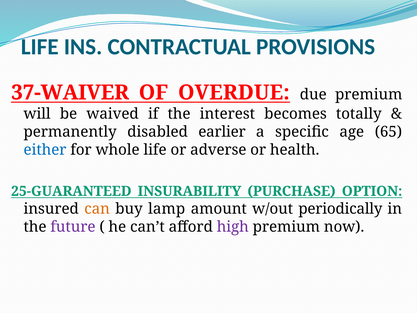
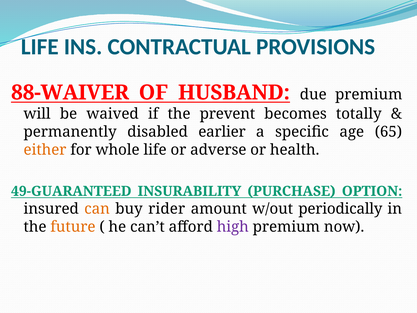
37-WAIVER: 37-WAIVER -> 88-WAIVER (70, 92)
OVERDUE: OVERDUE -> HUSBAND (234, 92)
interest: interest -> prevent (227, 114)
either colour: blue -> orange (45, 150)
25-GUARANTEED: 25-GUARANTEED -> 49-GUARANTEED (71, 191)
lamp: lamp -> rider (167, 209)
future colour: purple -> orange (73, 227)
